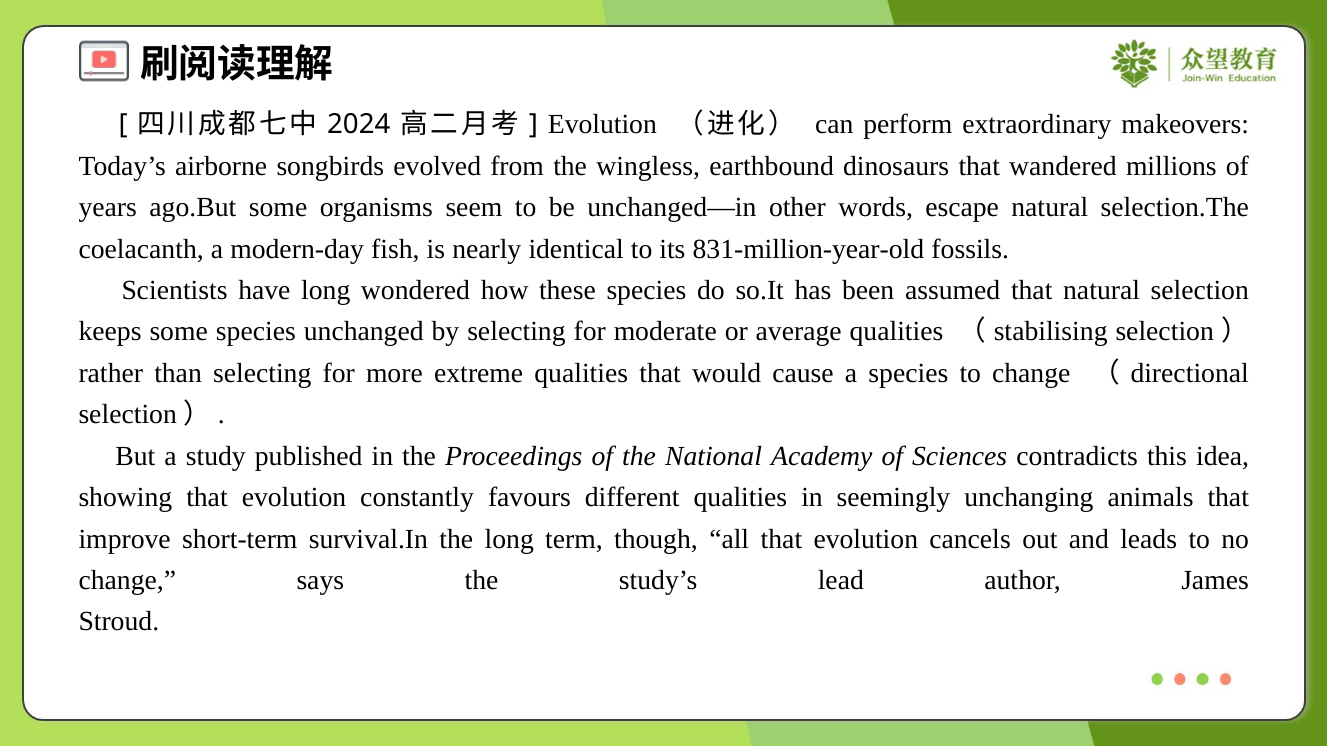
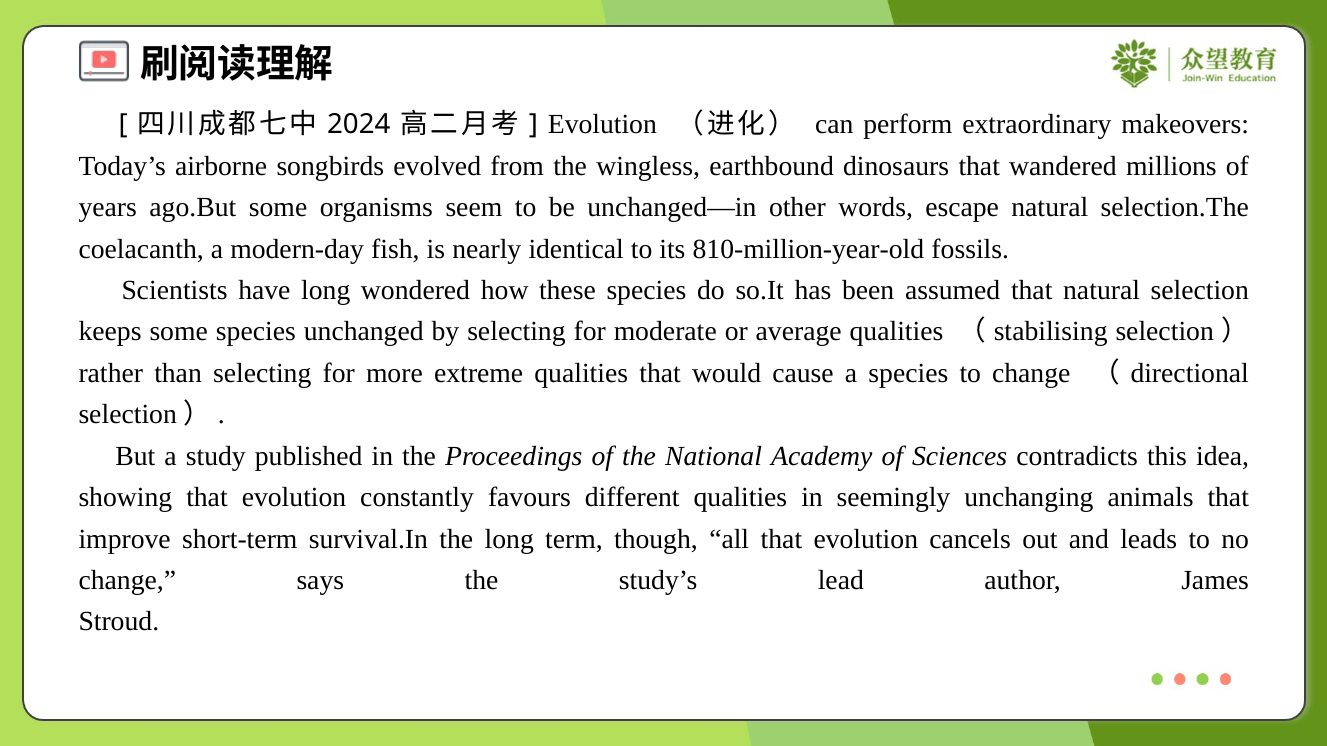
831-million-year-old: 831-million-year-old -> 810-million-year-old (808, 249)
